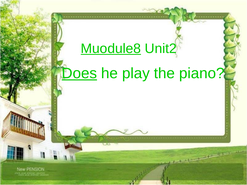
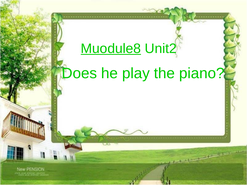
Does underline: present -> none (79, 74)
